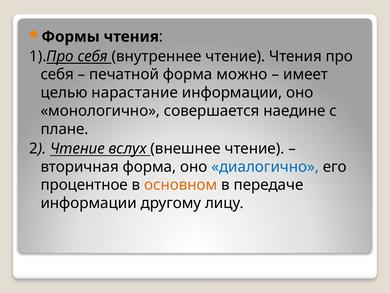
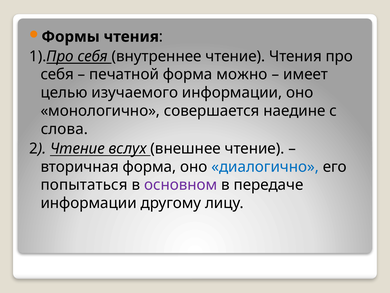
нарастание: нарастание -> изучаемого (135, 92)
плане: плане -> слова (64, 129)
процентное: процентное -> попытаться (84, 185)
основном colour: orange -> purple (181, 185)
